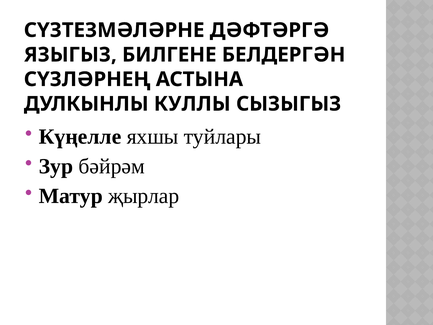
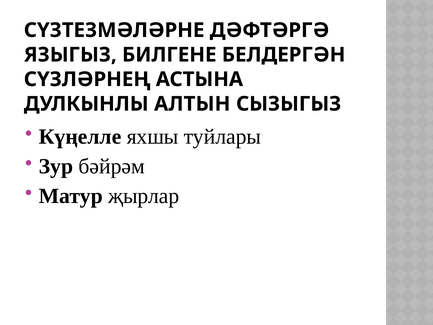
КУЛЛЫ: КУЛЛЫ -> АЛТЫН (192, 104)
